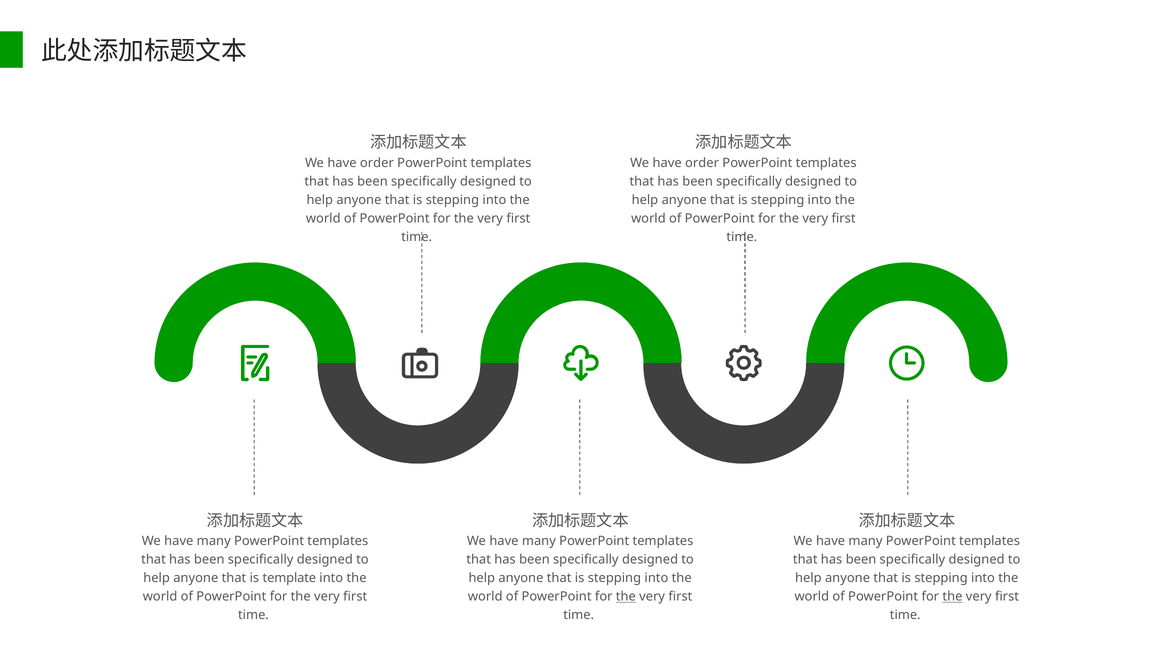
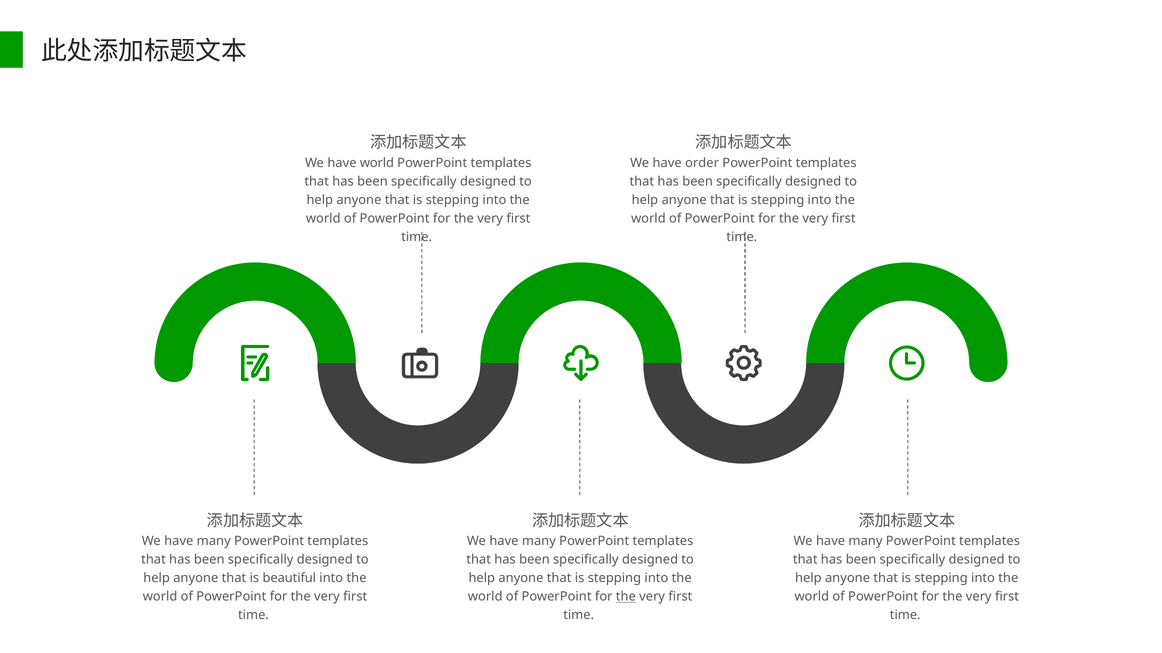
order: order -> world (377, 163)
template: template -> beautiful (289, 579)
the underline: present -> none (952, 597)
